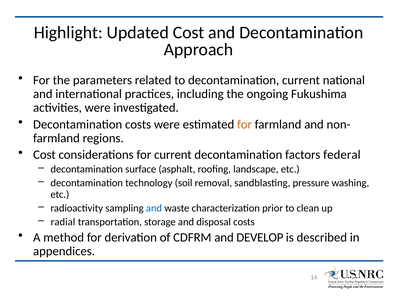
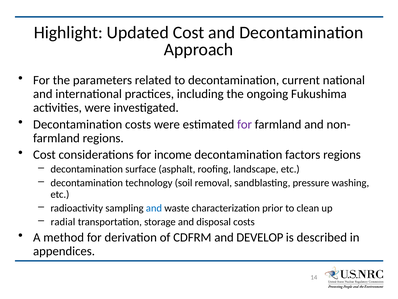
for colour: orange -> purple (245, 124)
for current: current -> income (173, 154)
factors federal: federal -> regions (342, 154)
